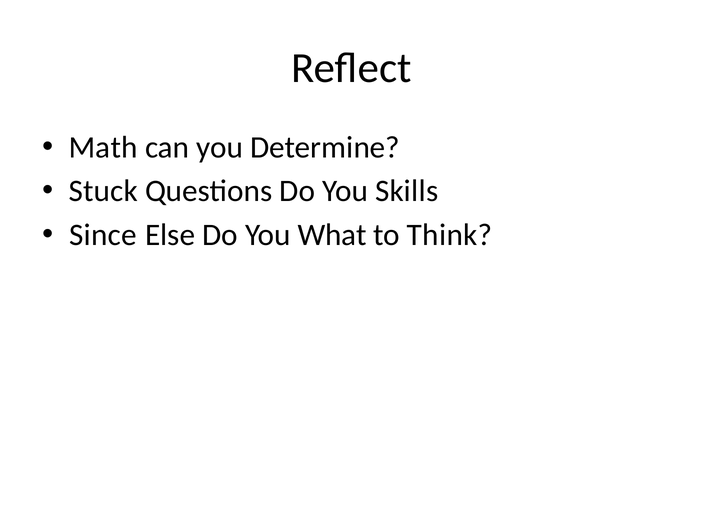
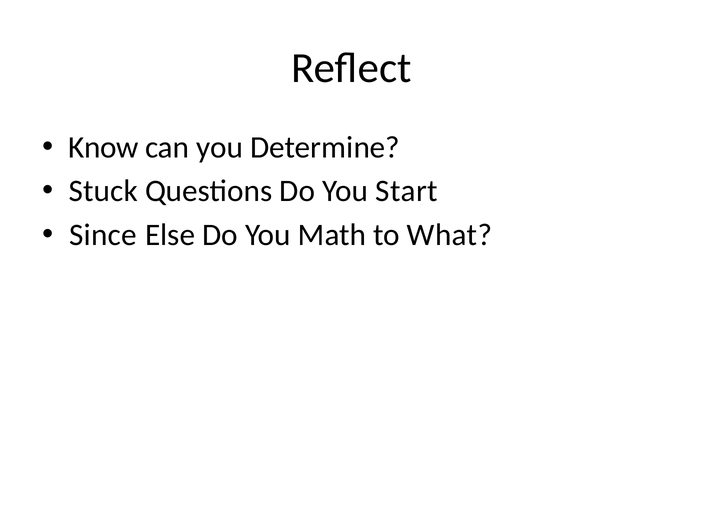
Math: Math -> Know (103, 147)
Skills: Skills -> Start (407, 191)
What: What -> Math (332, 235)
Think: Think -> What (450, 235)
